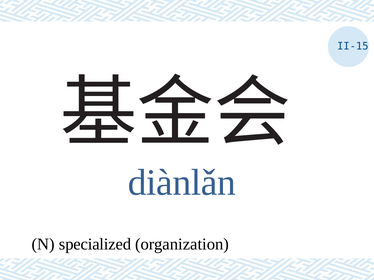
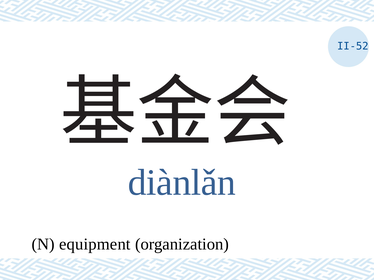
II-15: II-15 -> II-52 (353, 46)
specialized: specialized -> equipment (95, 245)
